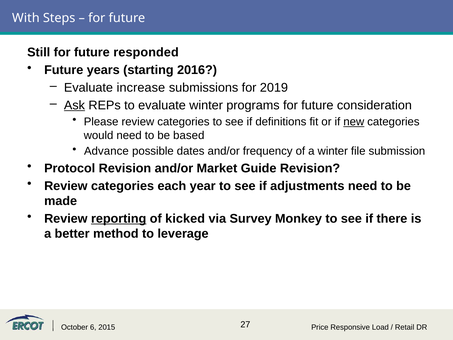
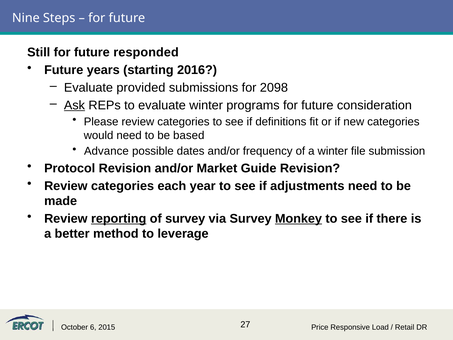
With: With -> Nine (26, 18)
increase: increase -> provided (141, 88)
2019: 2019 -> 2098 (274, 88)
new underline: present -> none (354, 122)
of kicked: kicked -> survey (185, 218)
Monkey underline: none -> present (299, 218)
